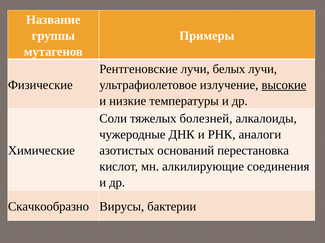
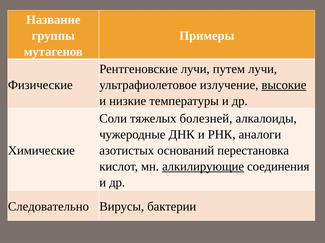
белых: белых -> путем (229, 69)
алкилирующие underline: none -> present (203, 167)
Скачкообразно: Скачкообразно -> Следовательно (48, 207)
